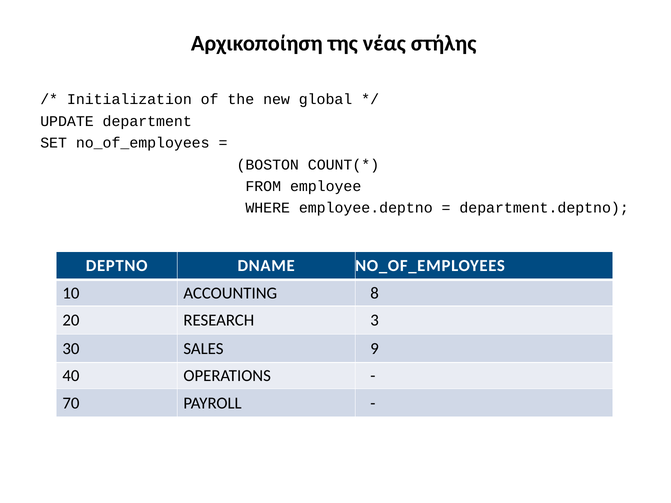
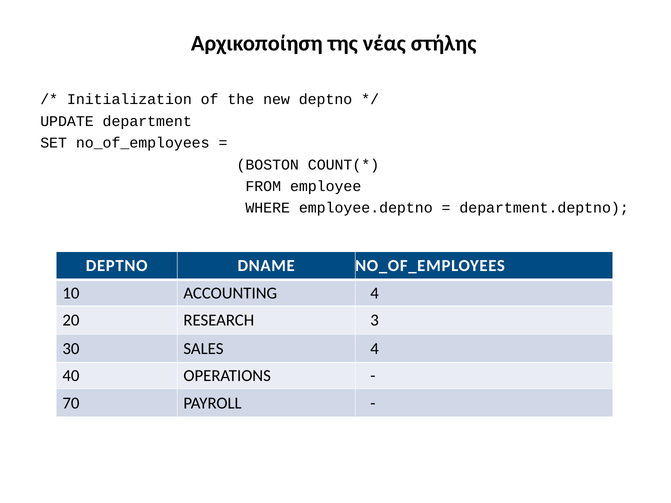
new global: global -> deptno (326, 100)
ACCOUNTING 8: 8 -> 4 (375, 293)
SALES 9: 9 -> 4 (375, 349)
